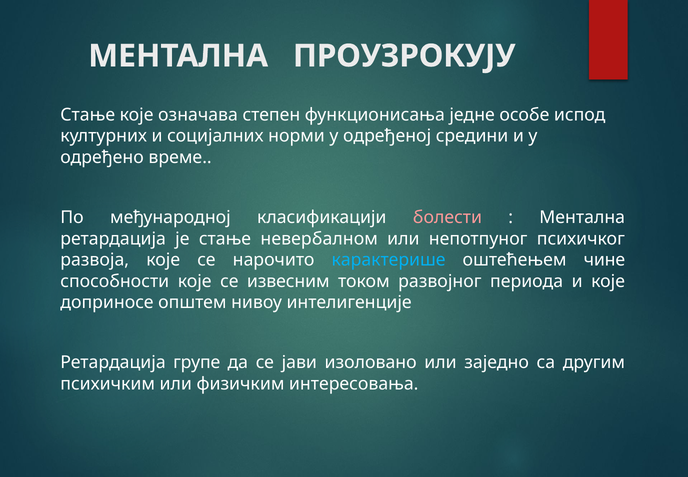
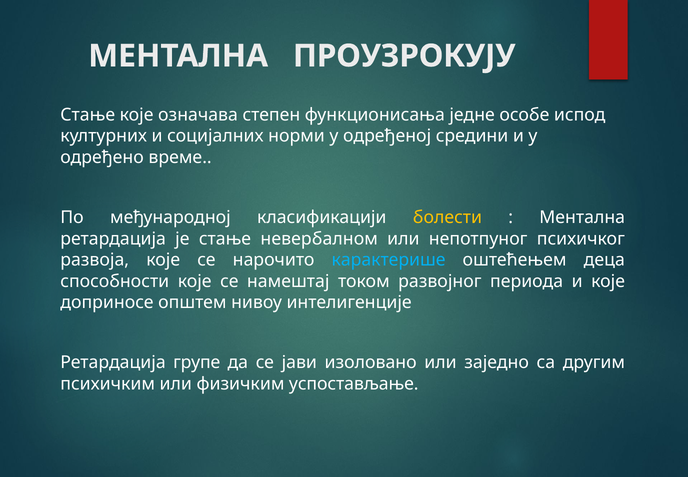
болести colour: pink -> yellow (447, 217)
чине: чине -> деца (604, 260)
извесним: извесним -> намештај (288, 281)
интересовања: интересовања -> успостављање (354, 383)
